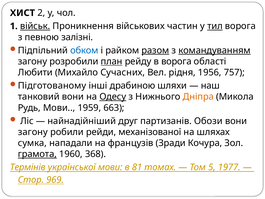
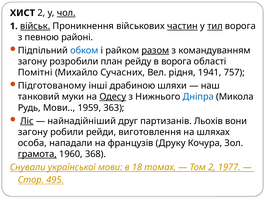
чол underline: none -> present (66, 13)
частин underline: none -> present (182, 26)
залізні: залізні -> районі (77, 37)
командуванням underline: present -> none (215, 50)
план underline: present -> none (112, 61)
Любити: Любити -> Помітні (35, 72)
1956: 1956 -> 1941 (210, 72)
танковий вони: вони -> муки (73, 97)
Дніпра colour: orange -> blue (198, 97)
663: 663 -> 363 (114, 108)
Ліс underline: none -> present (27, 121)
Обози: Обози -> Льохів (208, 121)
механізованої: механізованої -> виготовлення (150, 132)
сумка: сумка -> особа (32, 143)
Зради: Зради -> Друку (171, 143)
Термінів: Термінів -> Снували (28, 167)
81: 81 -> 18 (137, 167)
Том 5: 5 -> 2 (212, 167)
969: 969 -> 495 (55, 180)
